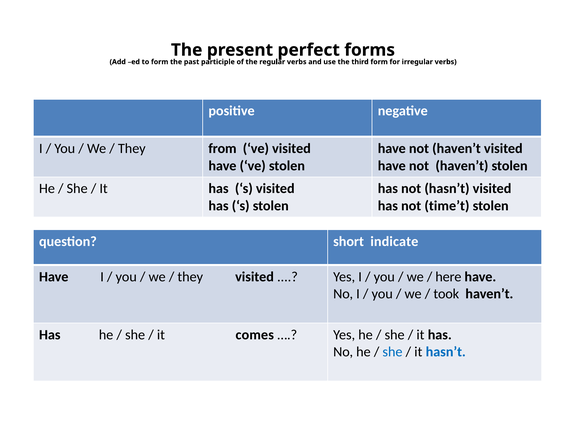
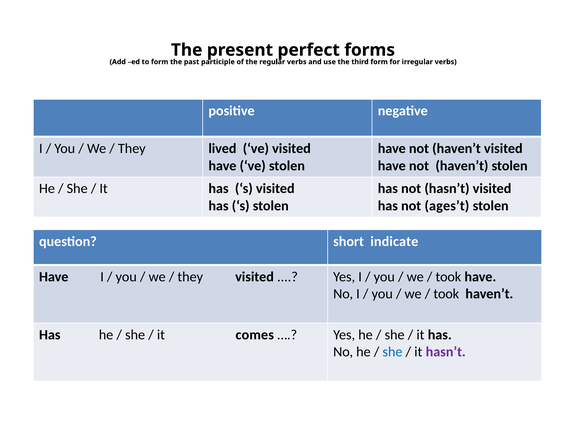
from: from -> lived (222, 149)
time’t: time’t -> ages’t (447, 206)
here: here -> took (448, 277)
hasn’t colour: blue -> purple (446, 352)
